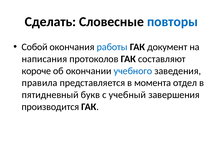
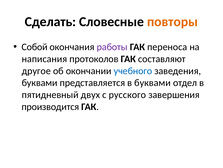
повторы colour: blue -> orange (172, 22)
работы colour: blue -> purple (112, 47)
документ: документ -> переноса (167, 47)
короче: короче -> другое (36, 71)
правила: правила -> буквами (40, 82)
в момента: момента -> буквами (153, 82)
букв: букв -> двух (90, 94)
учебный: учебный -> русского (127, 94)
